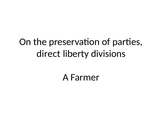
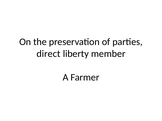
divisions: divisions -> member (108, 54)
